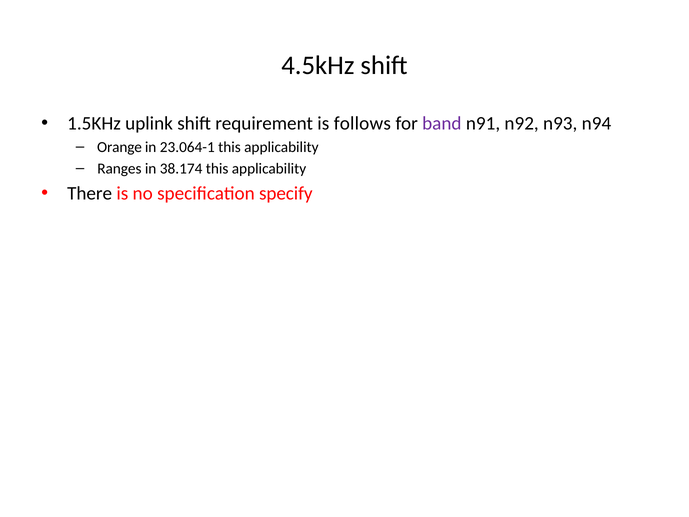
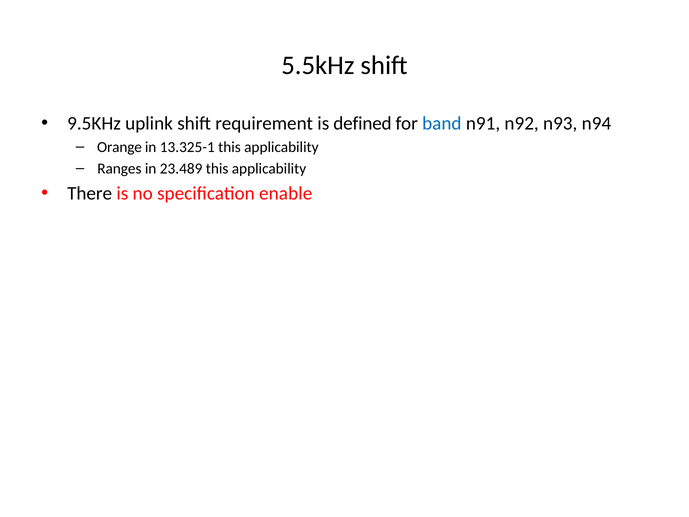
4.5kHz: 4.5kHz -> 5.5kHz (318, 66)
1.5KHz: 1.5KHz -> 9.5KHz (94, 124)
follows: follows -> defined (363, 124)
band colour: purple -> blue (442, 124)
23.064-1: 23.064-1 -> 13.325-1 (187, 147)
38.174: 38.174 -> 23.489 (181, 168)
specify: specify -> enable (286, 193)
